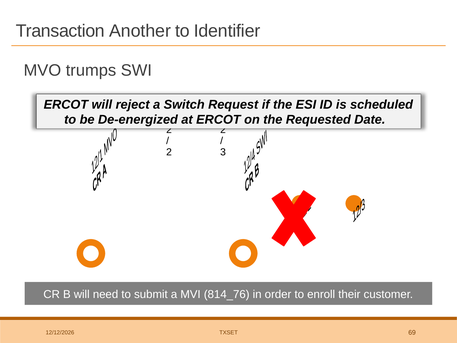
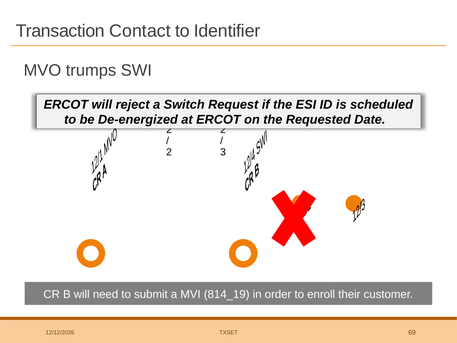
Another: Another -> Contact (140, 31)
814_76: 814_76 -> 814_19 (227, 294)
